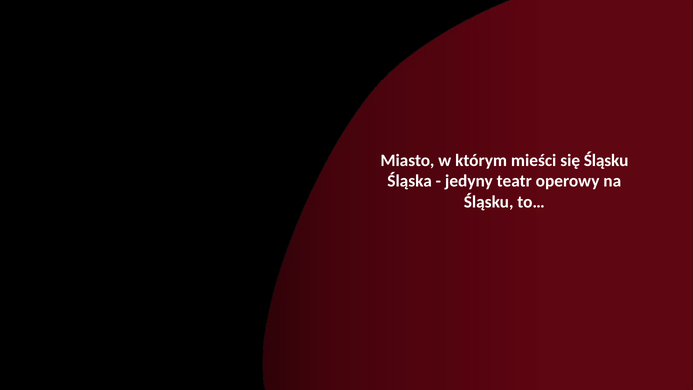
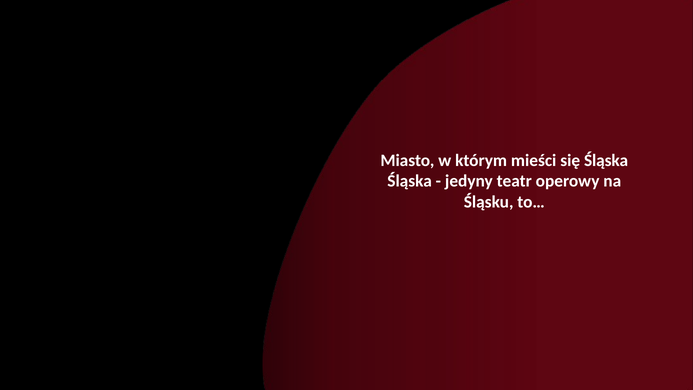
się Śląsku: Śląsku -> Śląska (606, 160)
